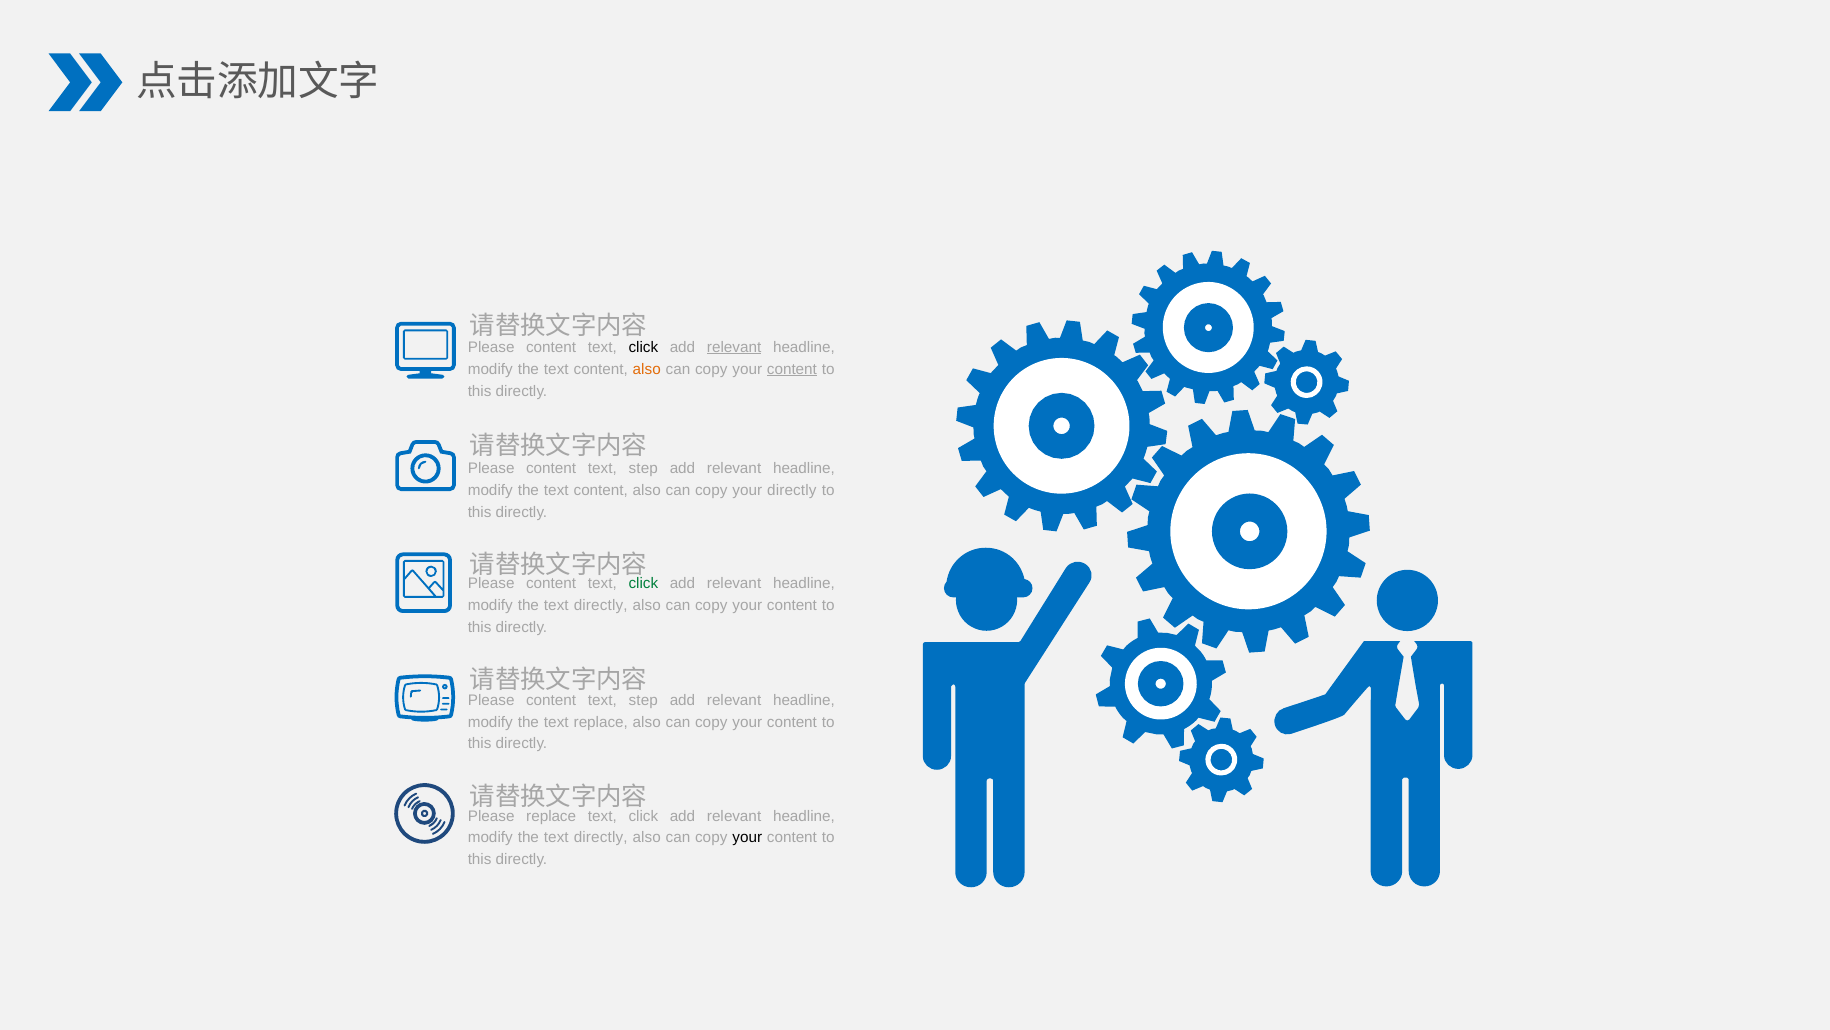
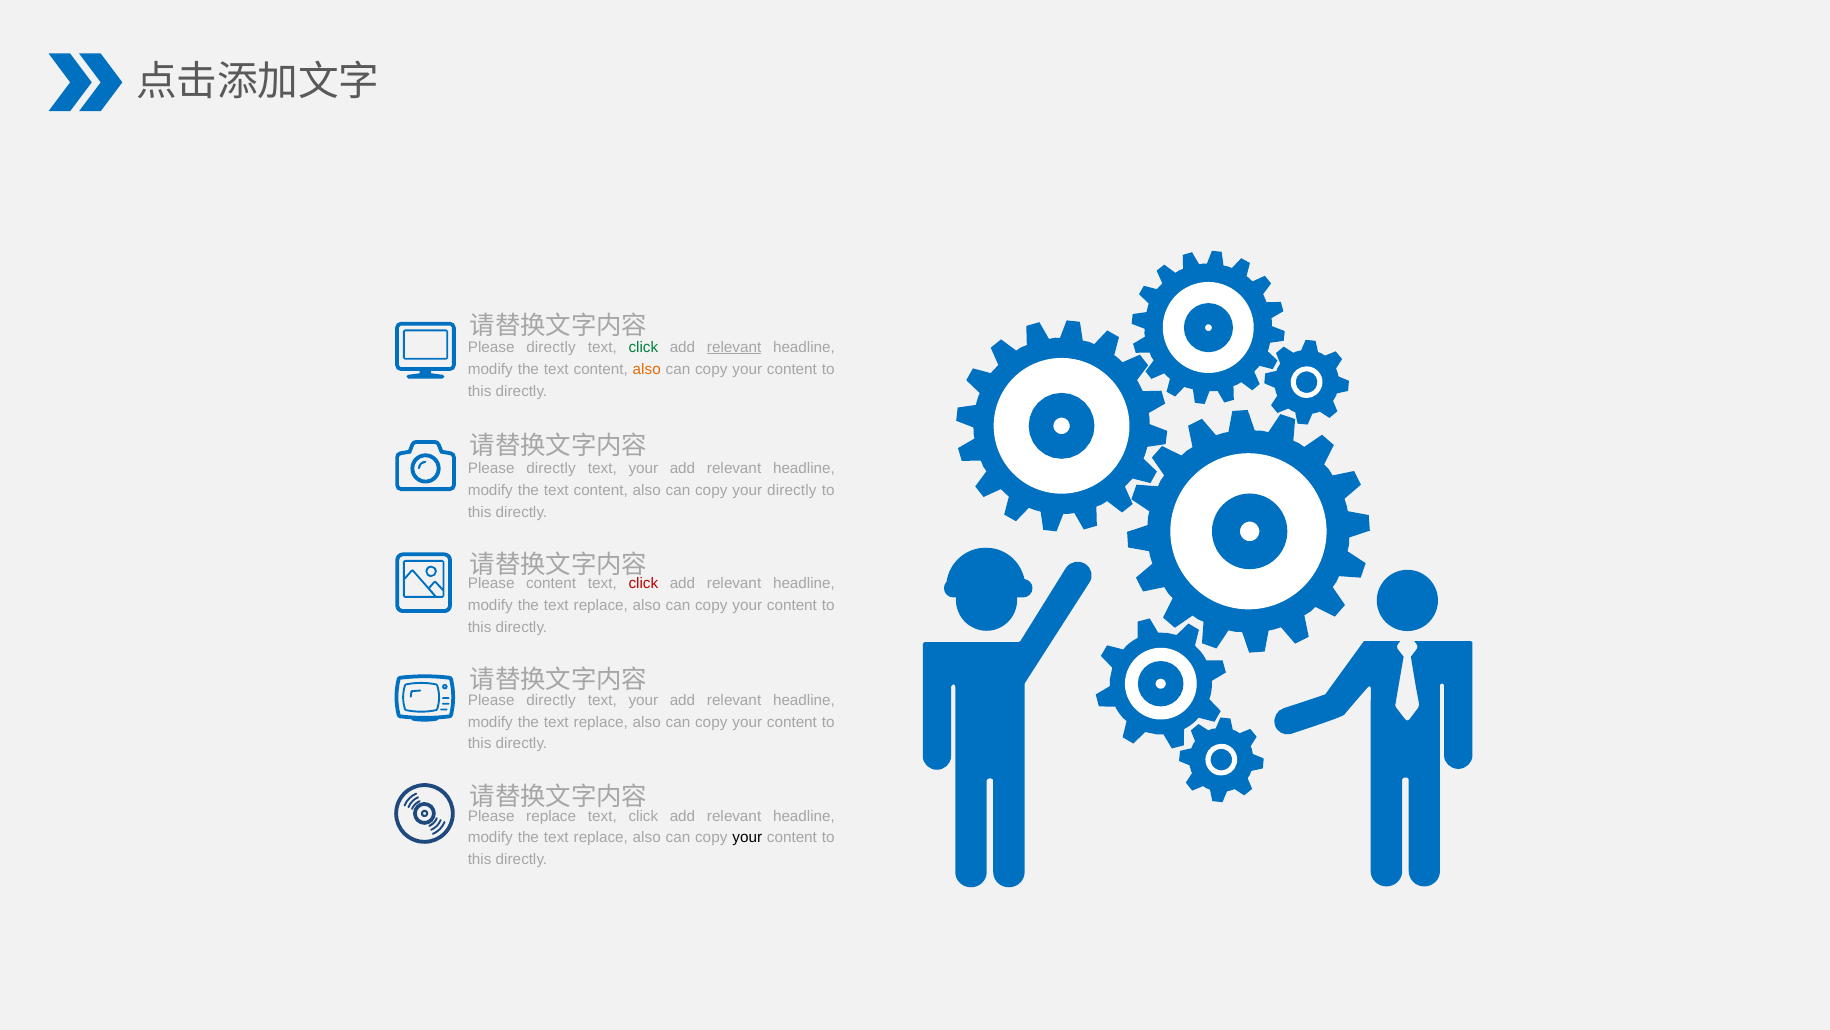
content: content -> directly (551, 347)
click colour: black -> green (643, 347)
content underline: present -> none (792, 369)
content: content -> directly (551, 468)
step: step -> your (643, 468)
click colour: green -> red (643, 583)
directly: directly -> replace (601, 605)
content: content -> directly (551, 700)
step: step -> your (643, 700)
directly: directly -> replace (601, 837)
